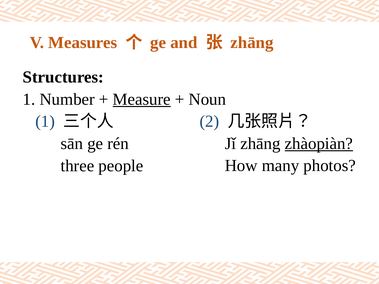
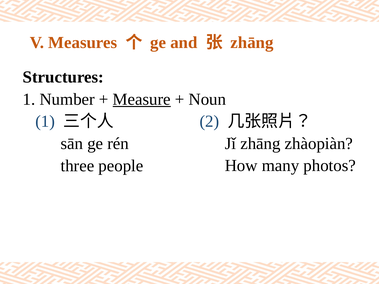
zhàopiàn underline: present -> none (319, 144)
